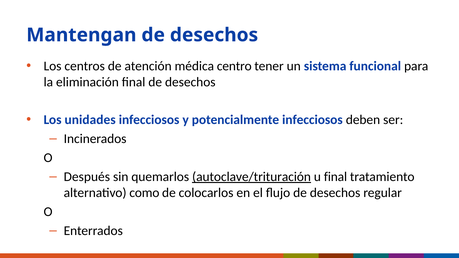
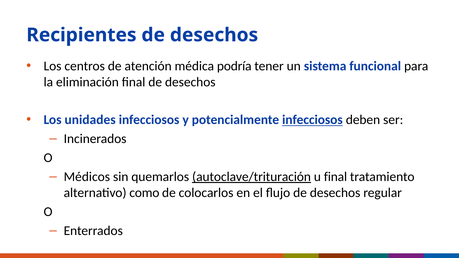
Mantengan: Mantengan -> Recipientes (81, 35)
centro: centro -> podría (234, 66)
infecciosos underline: none -> present (312, 120)
Después: Después -> Médicos (87, 177)
